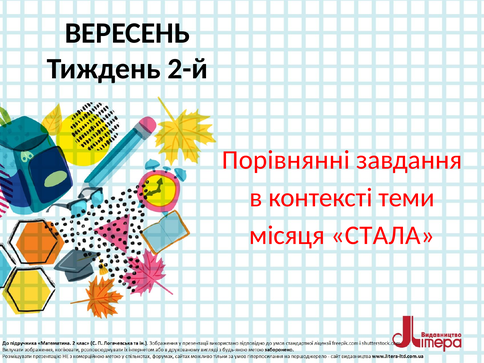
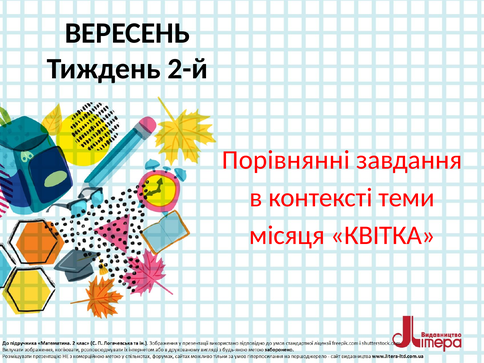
СТАЛА: СТАЛА -> КВІТКА (383, 235)
